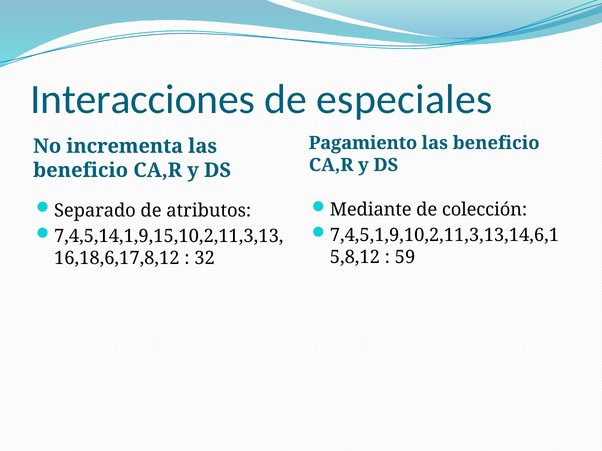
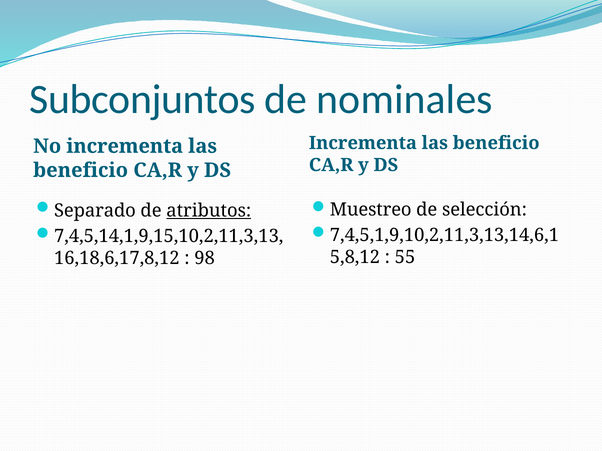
Interacciones: Interacciones -> Subconjuntos (143, 99)
especiales: especiales -> nominales (405, 99)
Pagamiento: Pagamiento -> Incrementa (363, 143)
Mediante: Mediante -> Muestreo (371, 210)
colección: colección -> selección (484, 210)
atributos underline: none -> present (209, 211)
59: 59 -> 55 (405, 258)
32: 32 -> 98 (205, 259)
